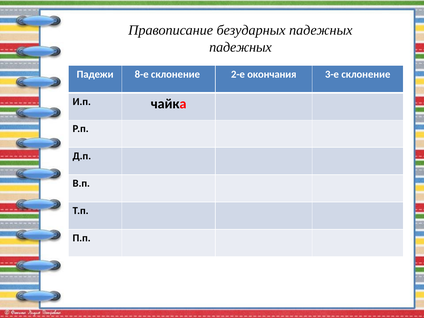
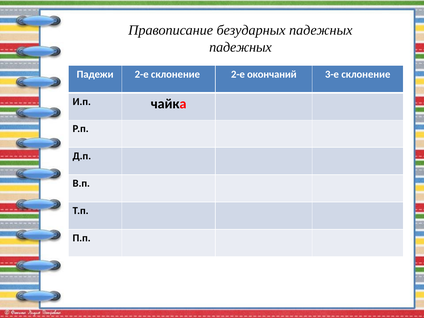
Падежи 8-е: 8-е -> 2-е (142, 74)
окончания: окончания -> окончаний (272, 74)
